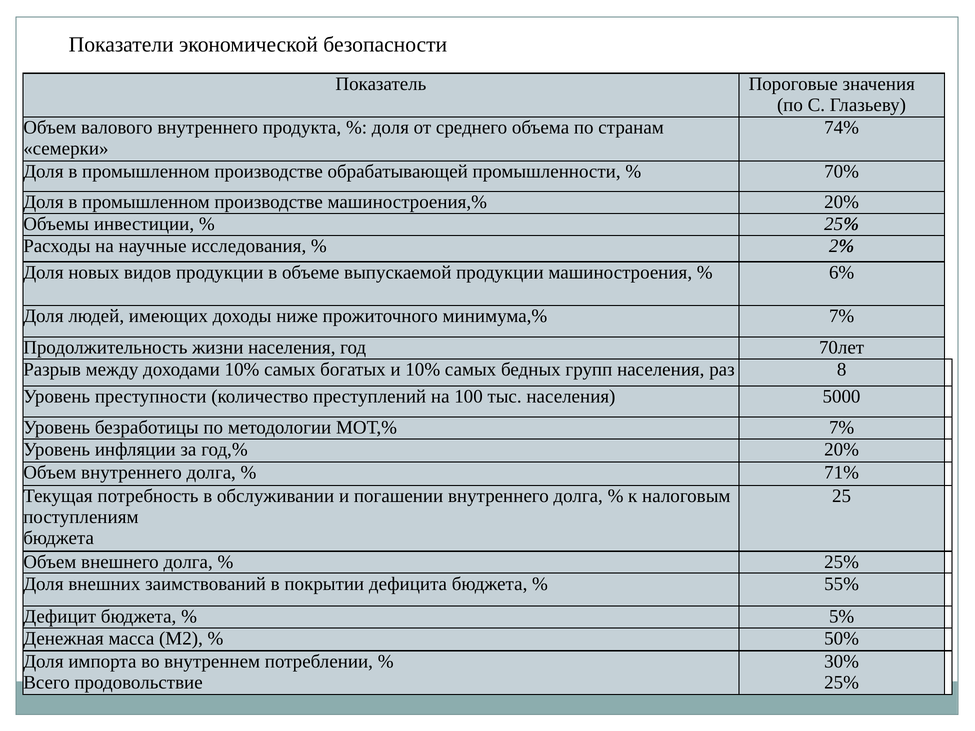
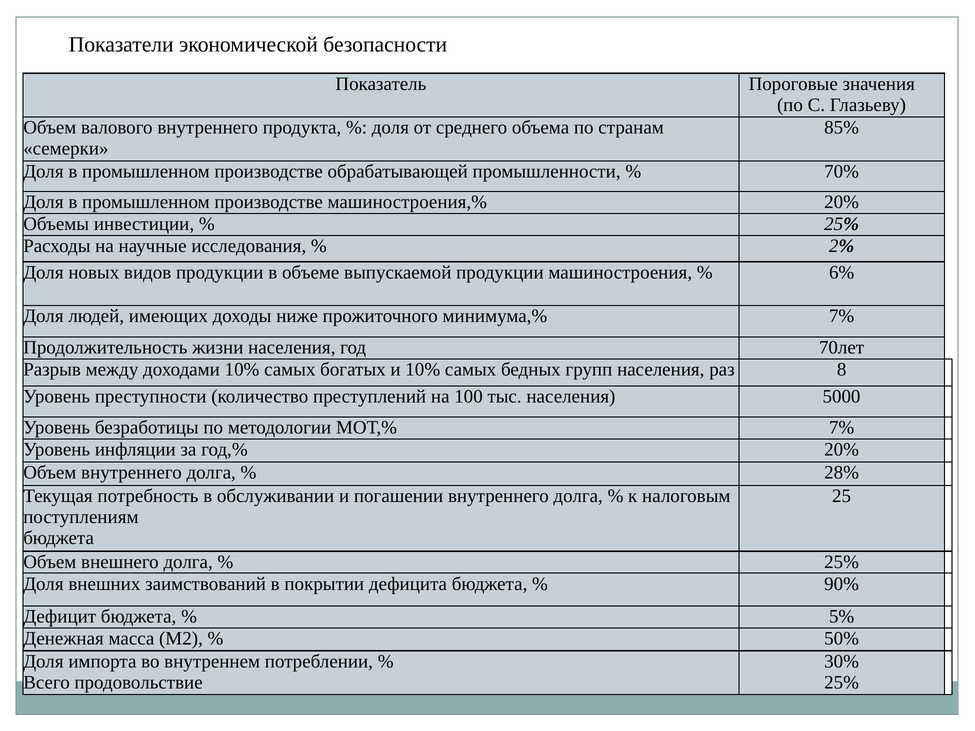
74%: 74% -> 85% (842, 128)
71%: 71% -> 28% (842, 473)
55%: 55% -> 90% (842, 584)
